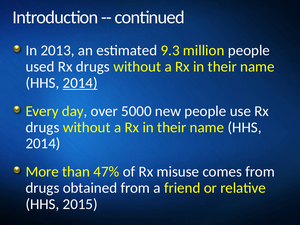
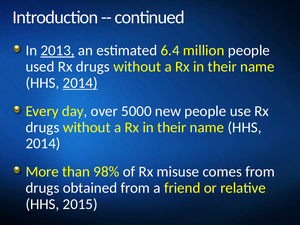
2013 underline: none -> present (58, 51)
9.3: 9.3 -> 6.4 (170, 51)
47%: 47% -> 98% (106, 172)
